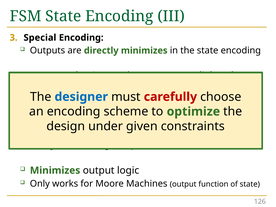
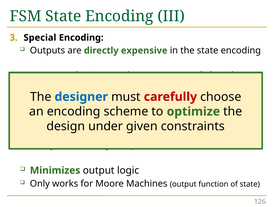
directly minimizes: minimizes -> expensive (144, 51)
